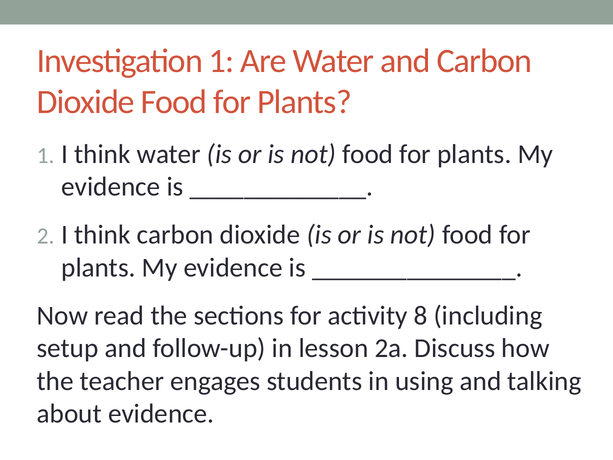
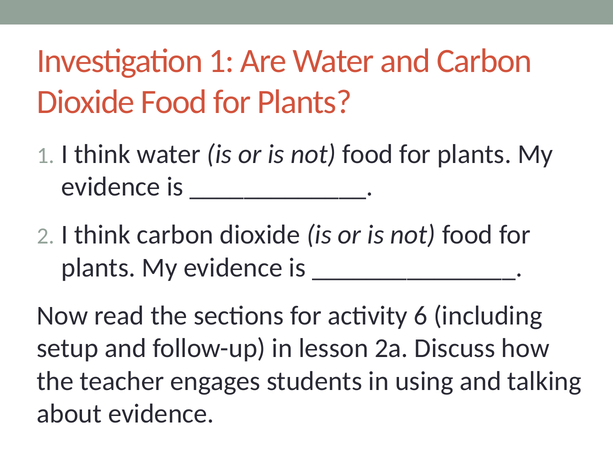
8: 8 -> 6 (421, 316)
